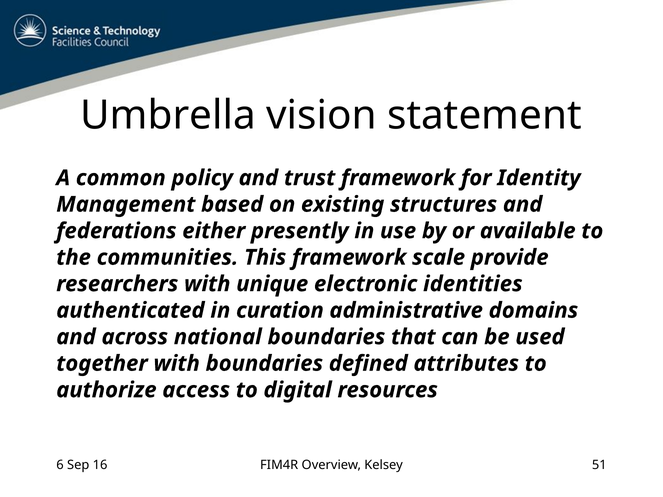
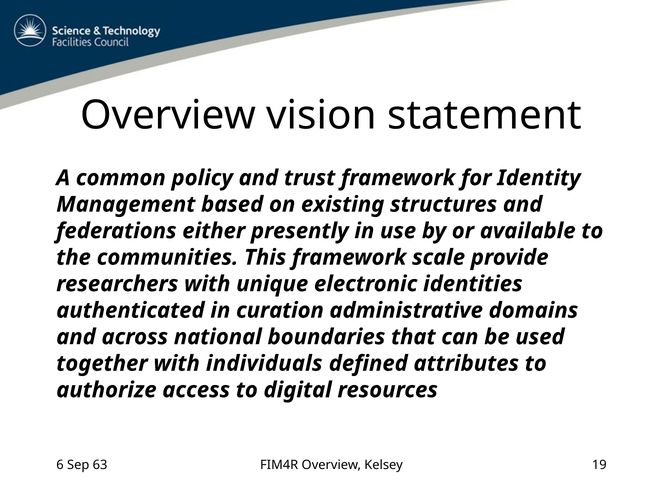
Umbrella: Umbrella -> Overview (168, 115)
with boundaries: boundaries -> individuals (264, 364)
16: 16 -> 63 (100, 465)
51: 51 -> 19 (599, 465)
